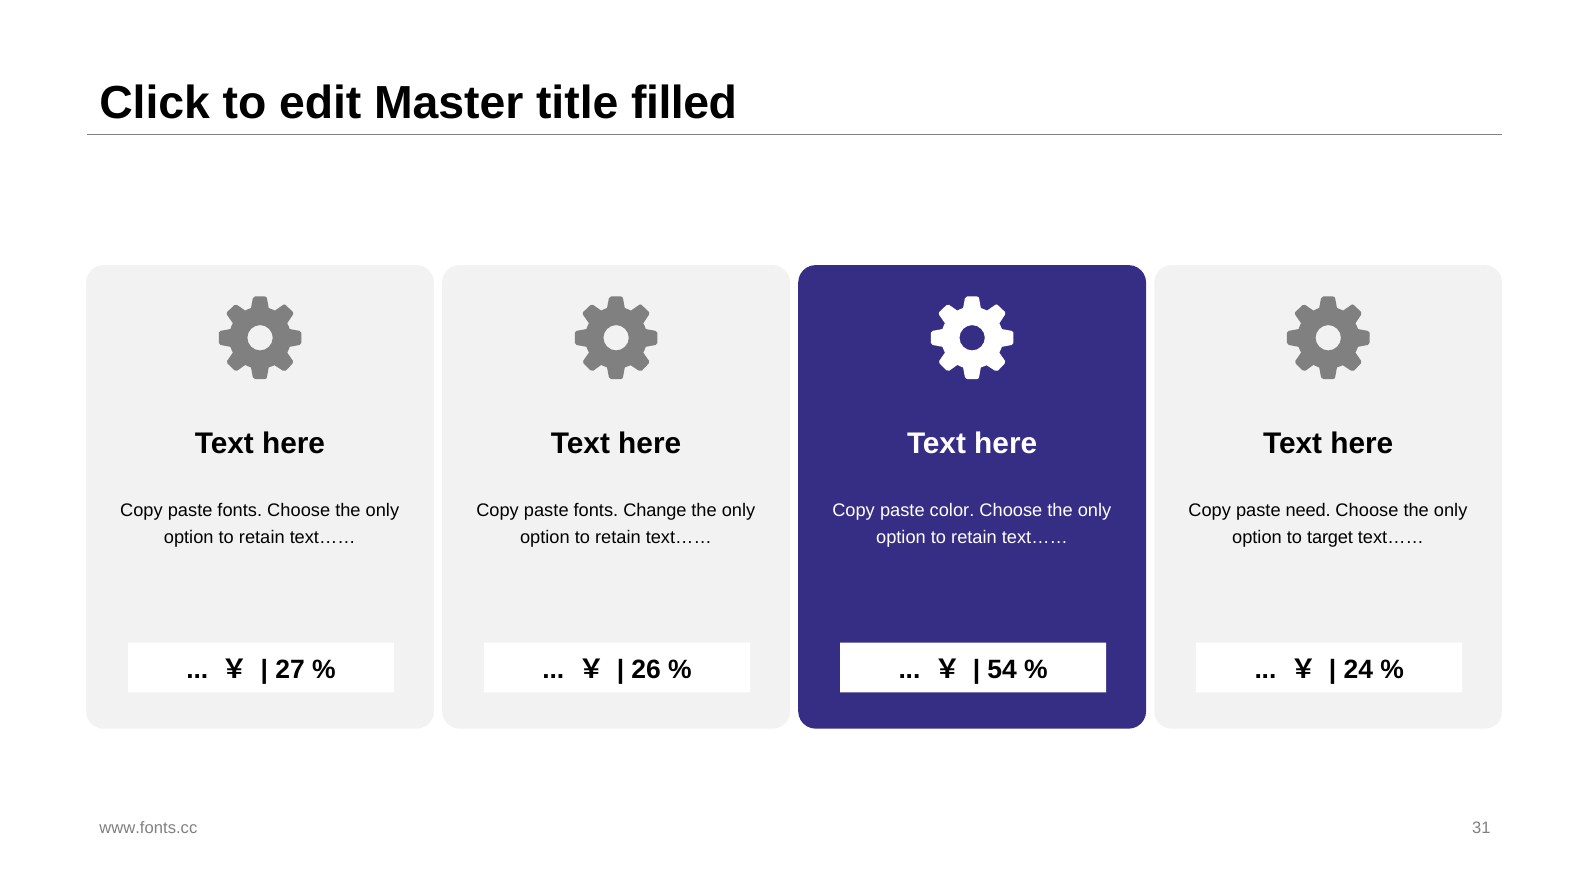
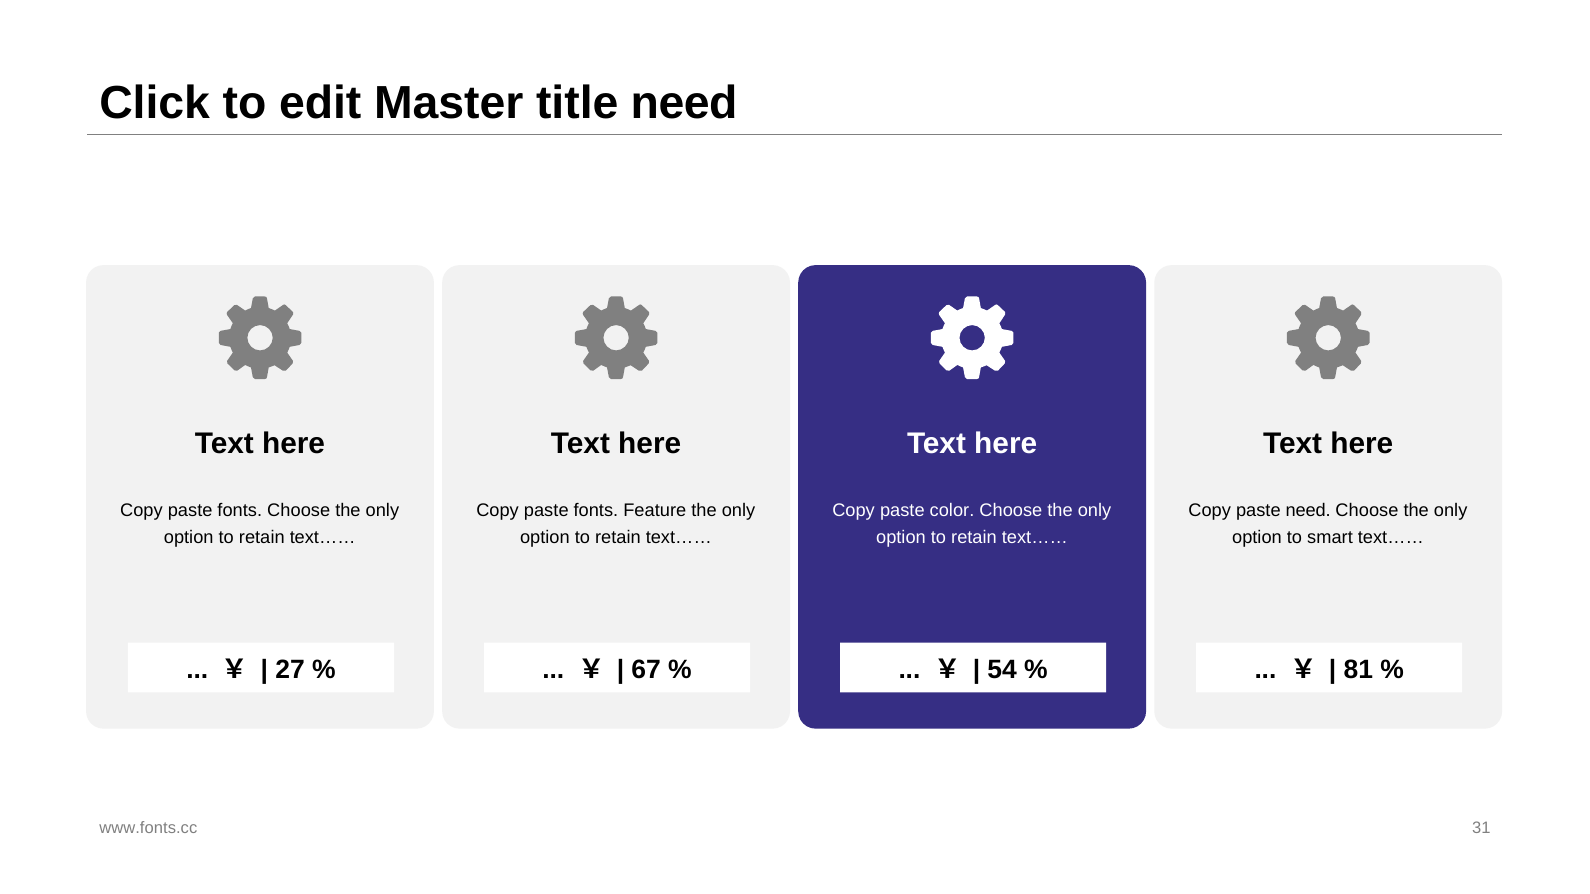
title filled: filled -> need (684, 103)
Change: Change -> Feature (655, 511)
target: target -> smart (1330, 537)
26: 26 -> 67 (646, 670)
24: 24 -> 81 (1358, 670)
